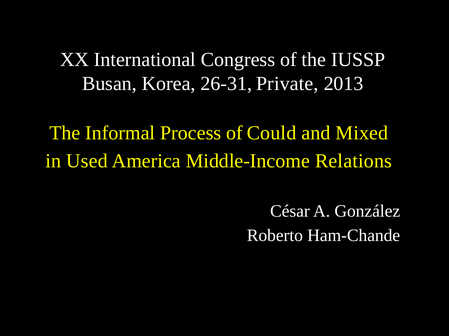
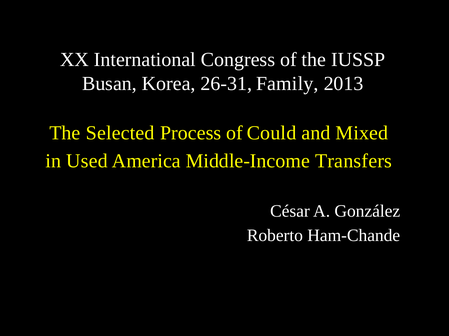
Private: Private -> Family (287, 84)
Informal: Informal -> Selected (120, 133)
Relations: Relations -> Transfers (354, 161)
